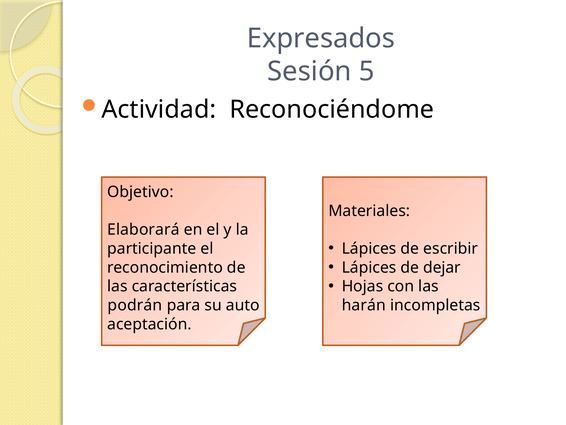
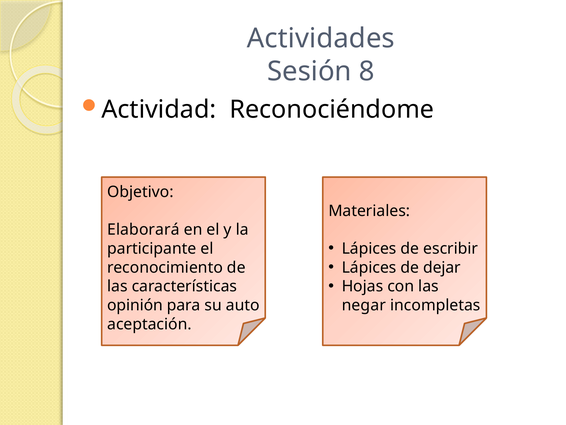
Expresados: Expresados -> Actividades (321, 38)
5: 5 -> 8 (367, 71)
podrán: podrán -> opinión (135, 305)
harán: harán -> negar (364, 305)
